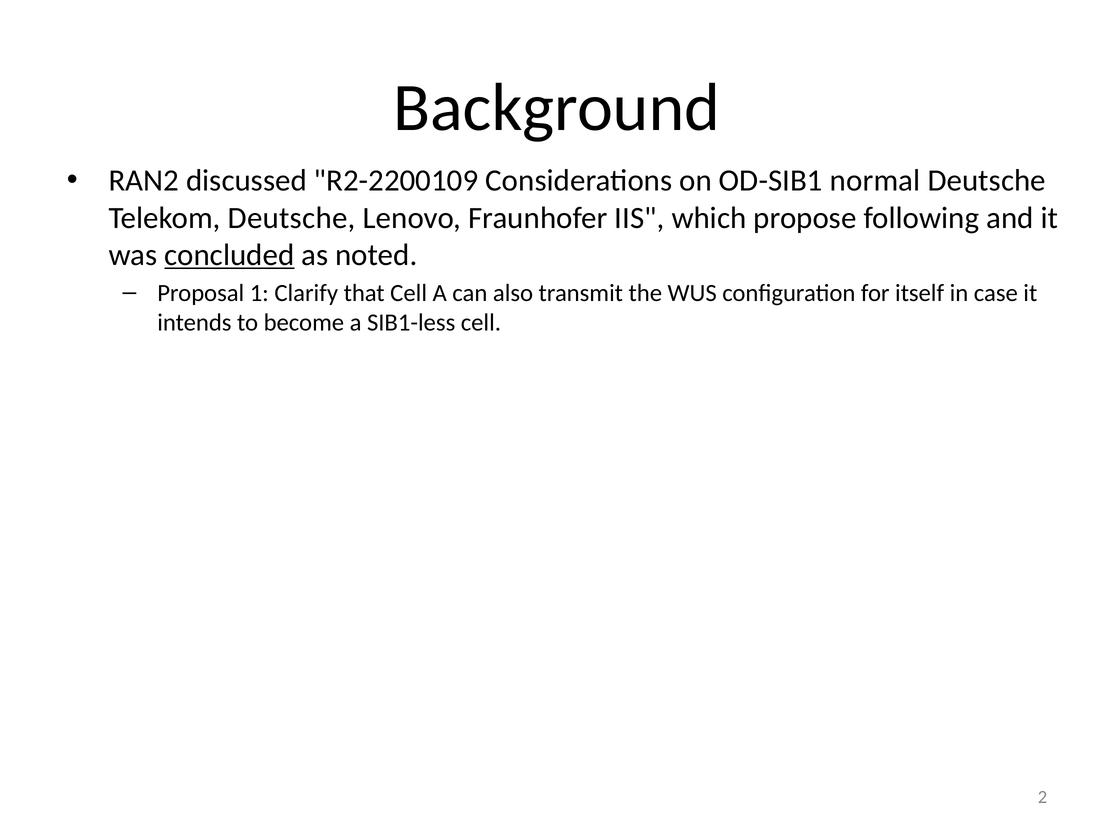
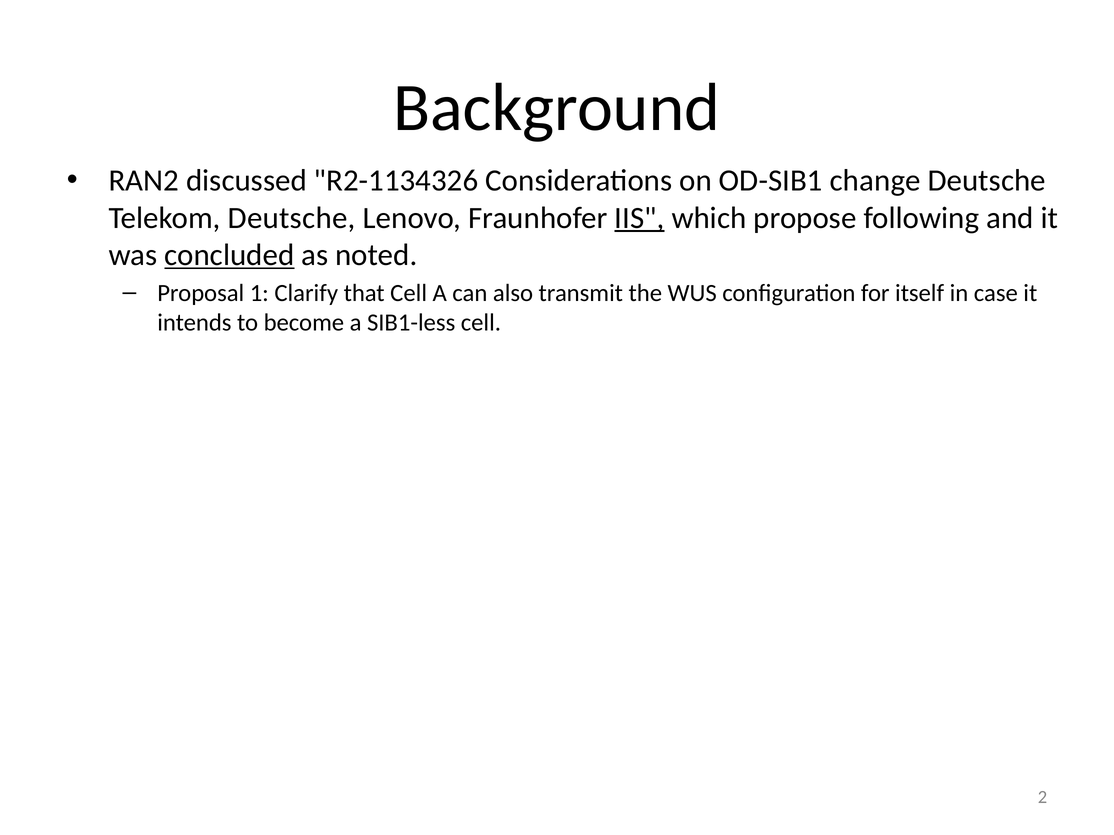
R2-2200109: R2-2200109 -> R2-1134326 (396, 181)
normal: normal -> change (875, 181)
IIS underline: none -> present (639, 218)
